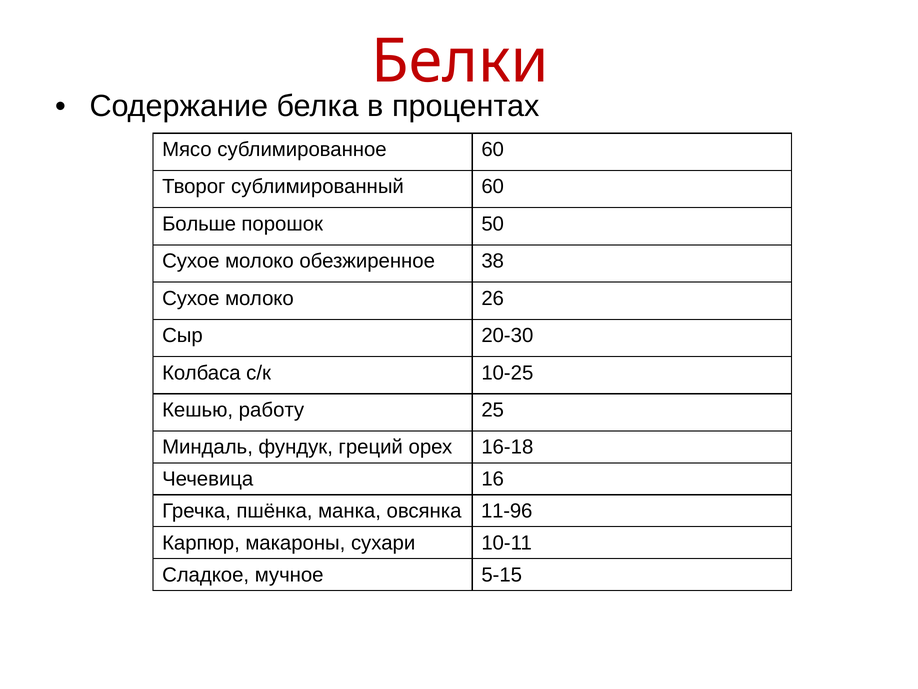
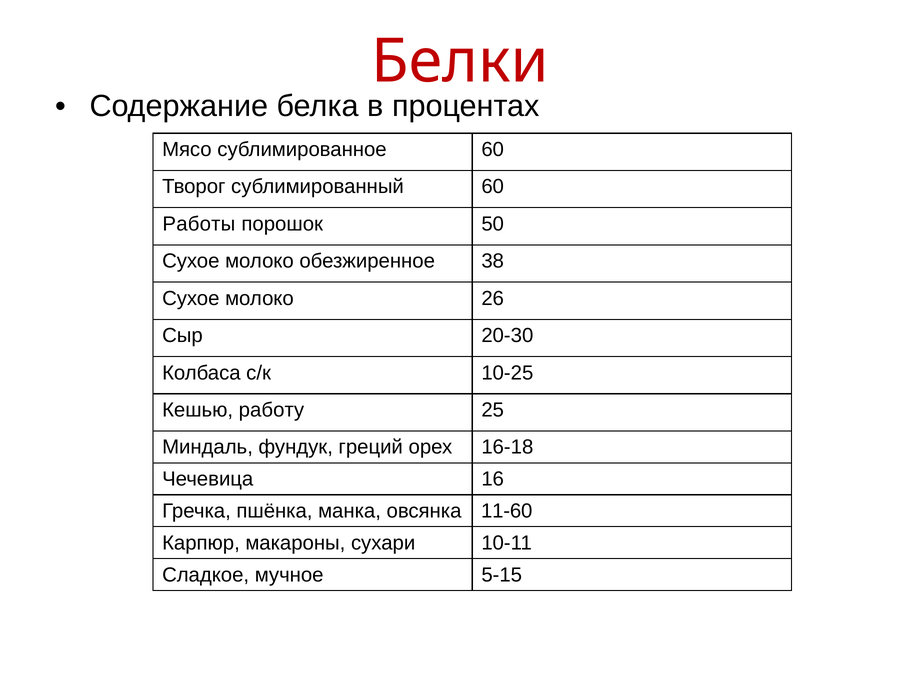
Больше: Больше -> Работы (199, 224)
11-96: 11-96 -> 11-60 (507, 511)
